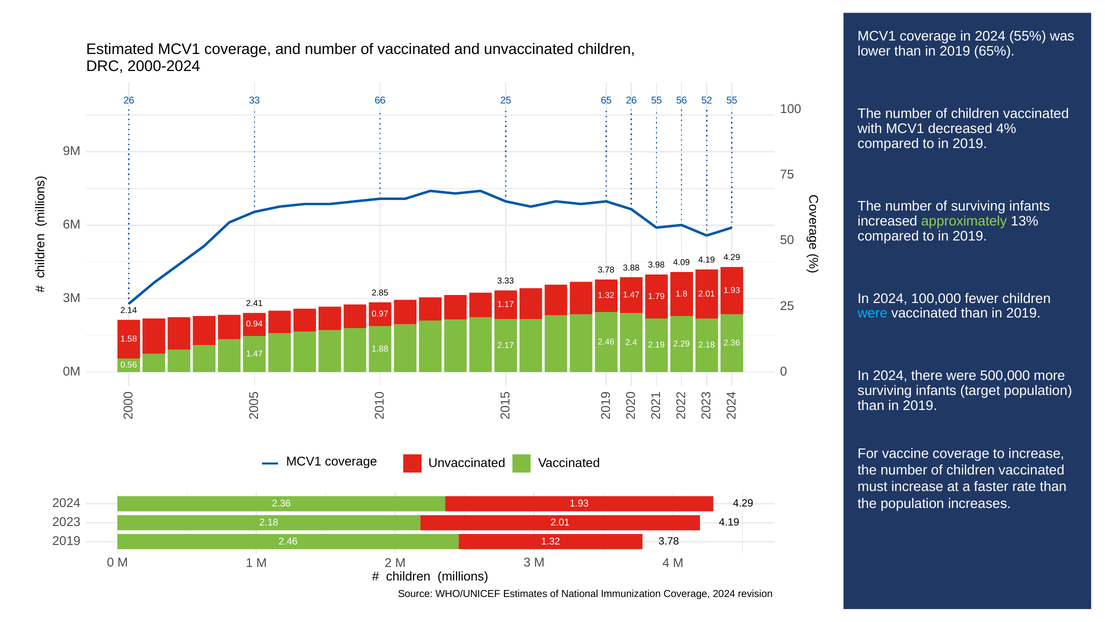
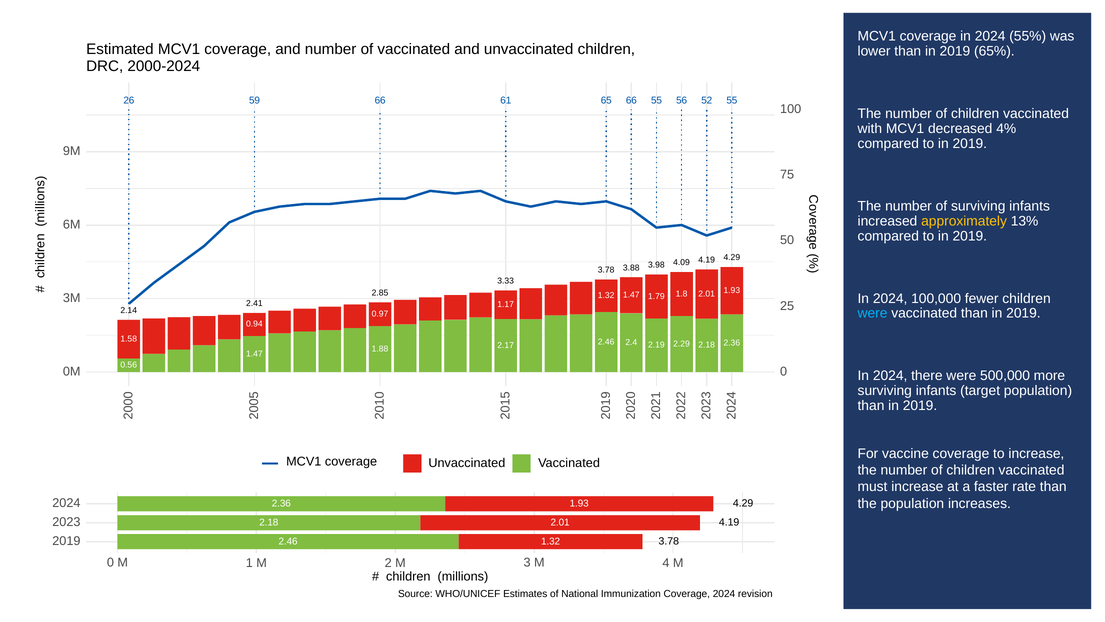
33: 33 -> 59 (255, 100)
66 25: 25 -> 61 (506, 100)
65 26: 26 -> 66 (631, 100)
approximately colour: light green -> yellow (964, 221)
